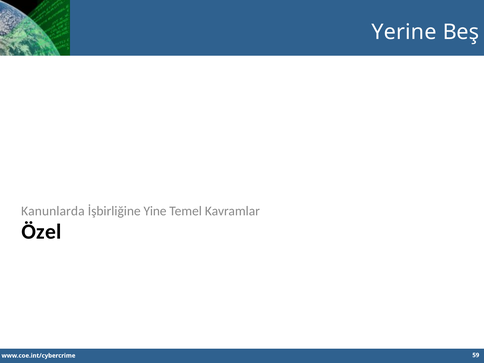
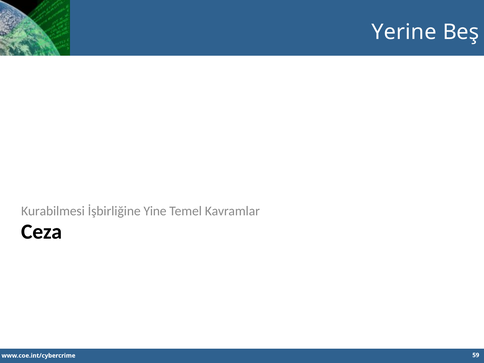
Kanunlarda: Kanunlarda -> Kurabilmesi (53, 211)
Özel: Özel -> Ceza (42, 232)
